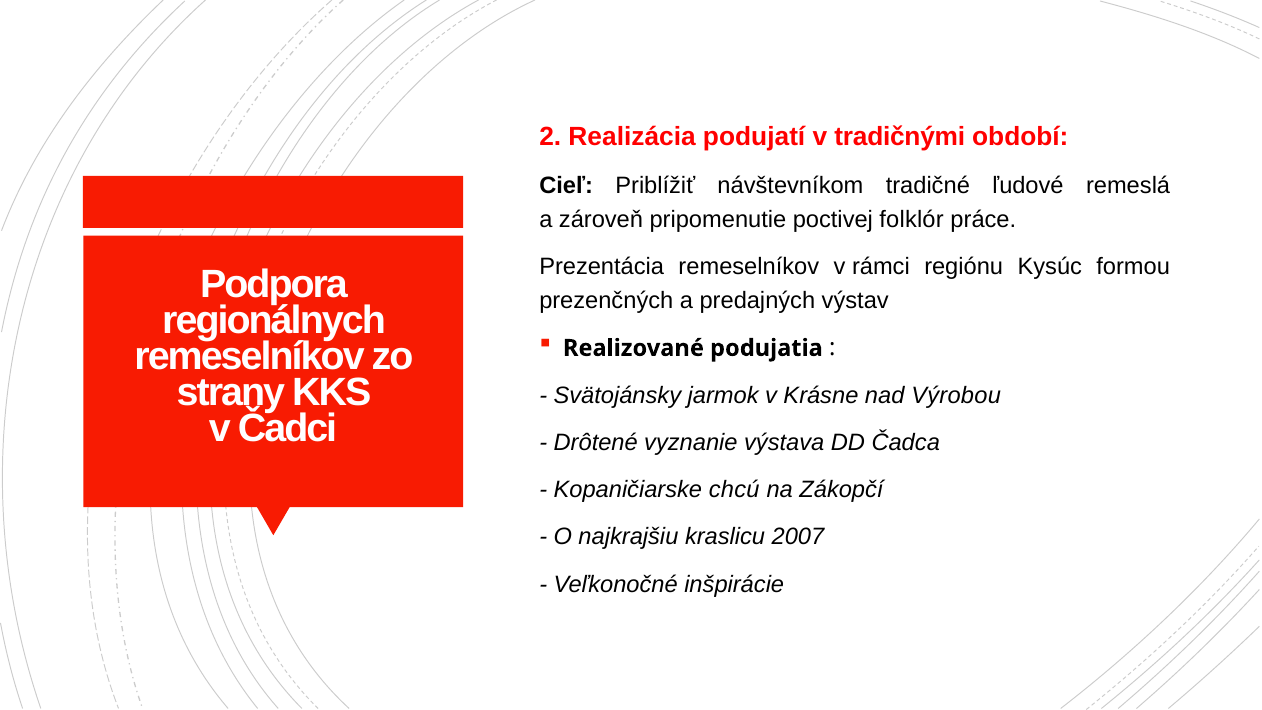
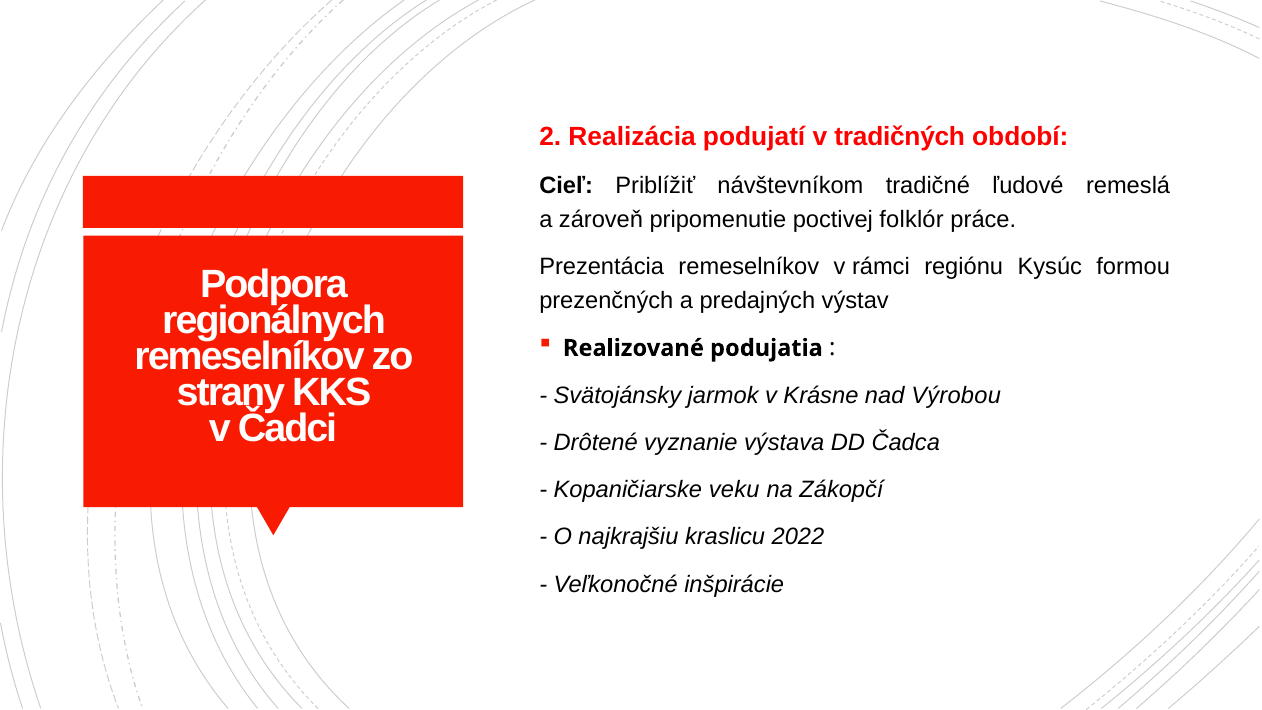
tradičnými: tradičnými -> tradičných (900, 137)
chcú: chcú -> veku (734, 490)
2007: 2007 -> 2022 (798, 537)
